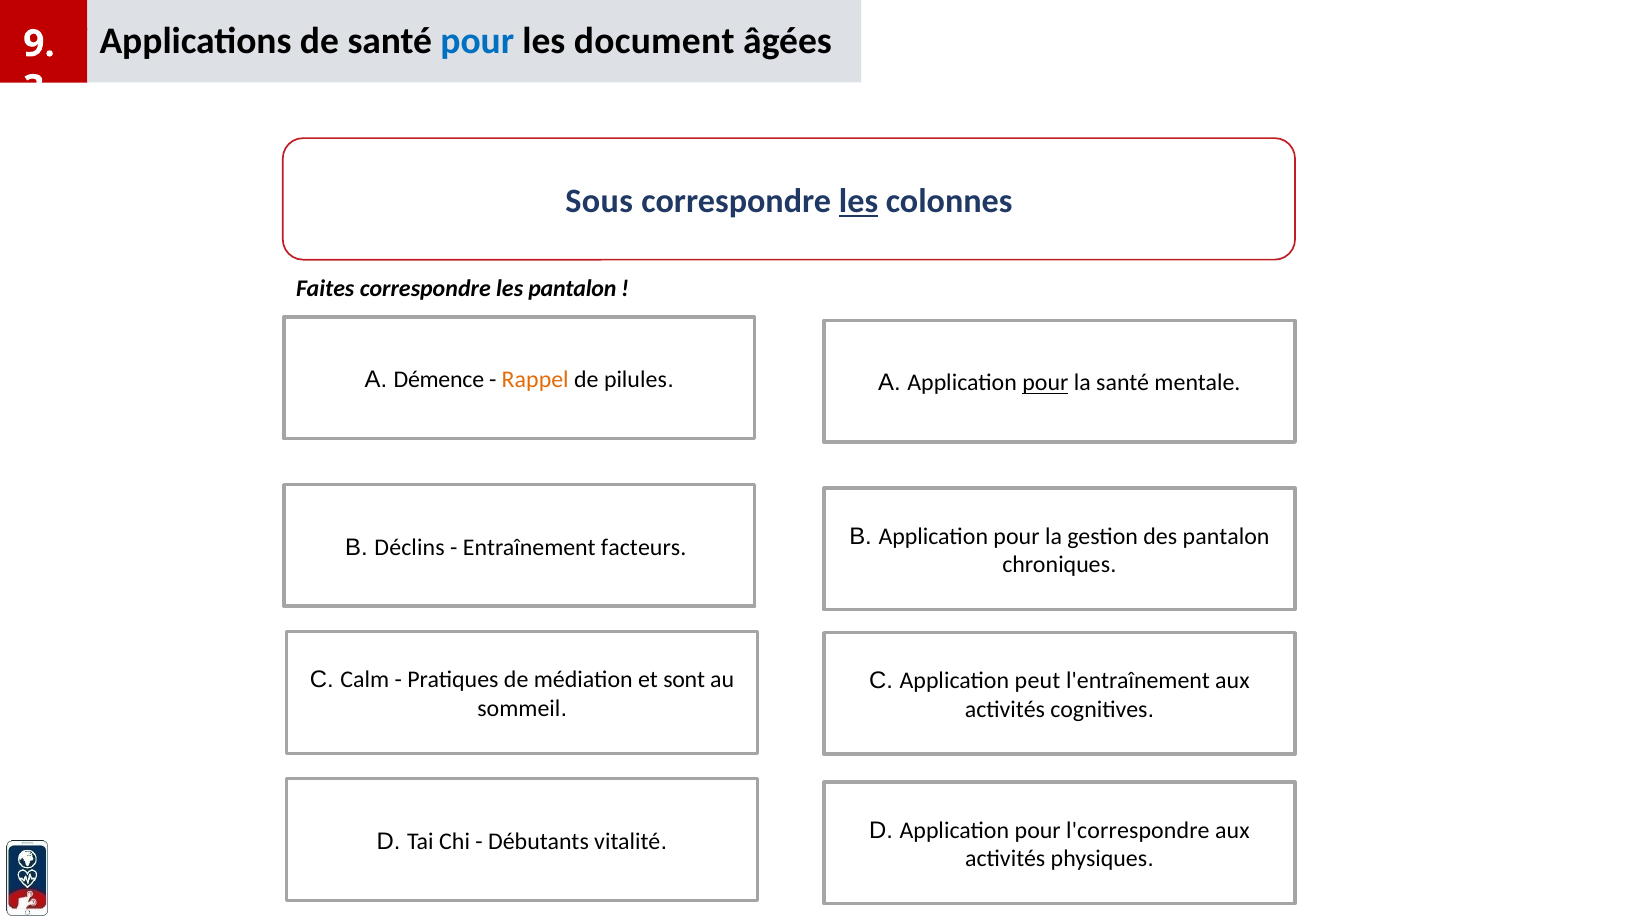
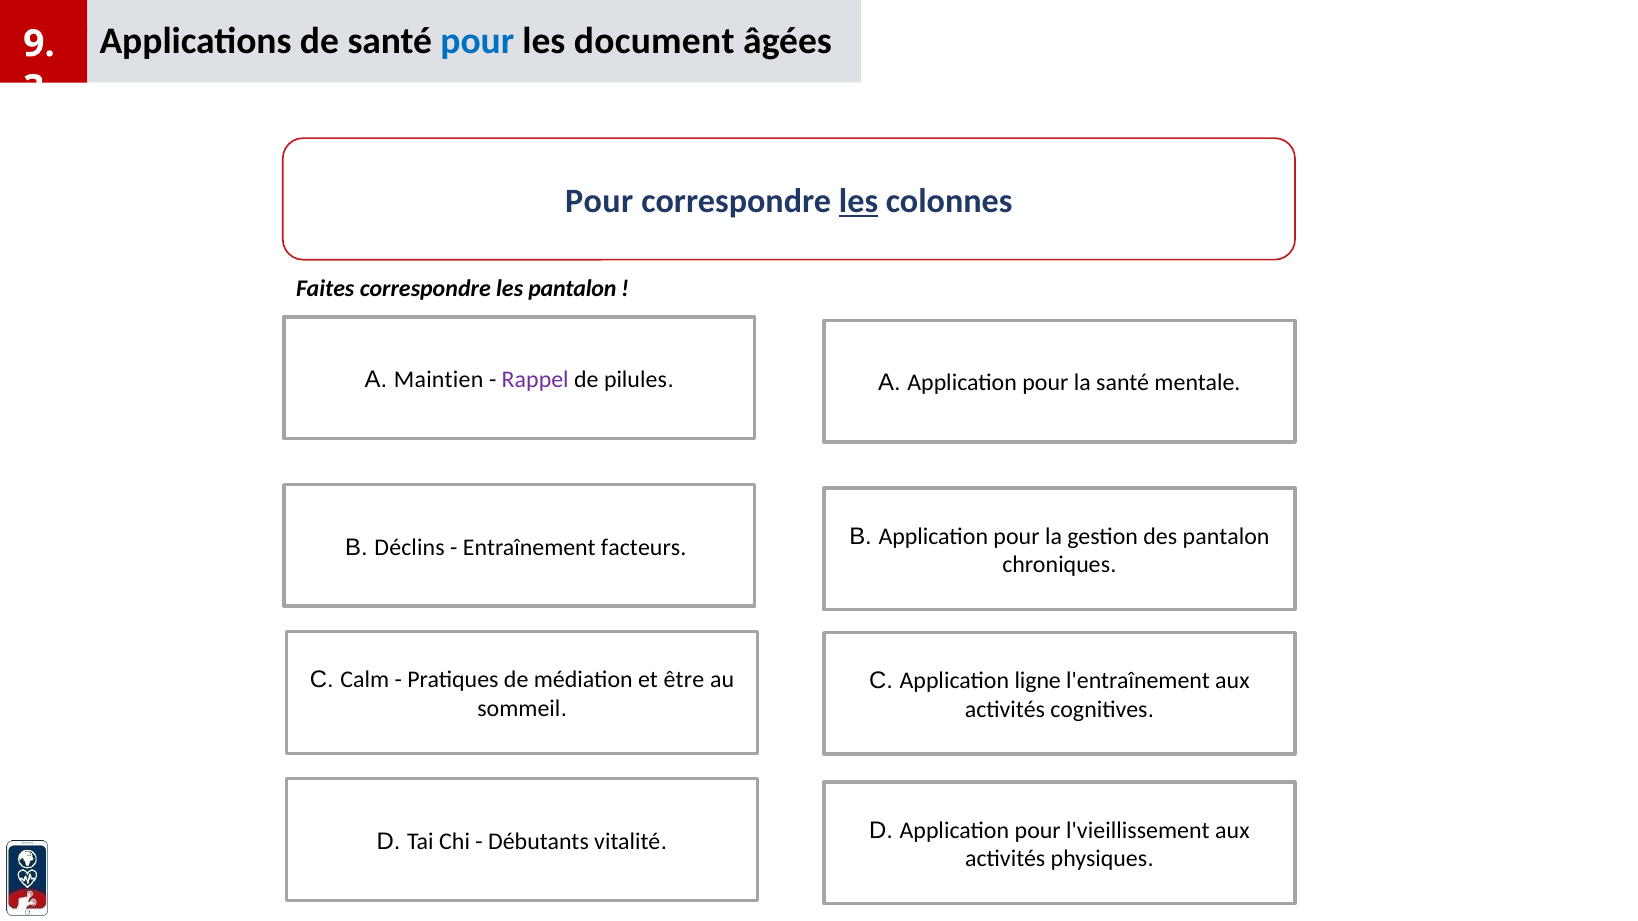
Sous: Sous -> Pour (599, 201)
Démence: Démence -> Maintien (439, 380)
Rappel colour: orange -> purple (535, 380)
pour underline: present -> none (1045, 383)
sont: sont -> être (684, 680)
peut: peut -> ligne (1038, 681)
l'correspondre: l'correspondre -> l'vieillissement (1138, 831)
